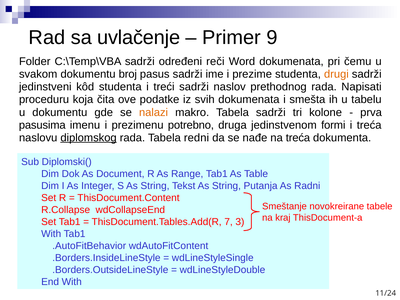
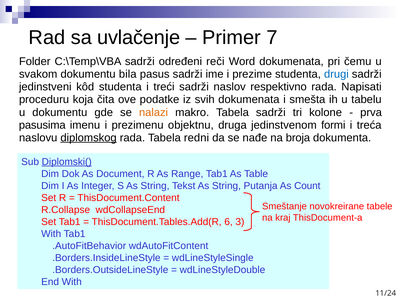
9: 9 -> 7 (272, 38)
broj: broj -> bila (128, 74)
drugi colour: orange -> blue (336, 74)
prethodnog: prethodnog -> respektivno (279, 87)
potrebno: potrebno -> objektnu (191, 125)
na treća: treća -> broja (298, 138)
Diplomski( underline: none -> present (67, 162)
Radni: Radni -> Count (307, 186)
7: 7 -> 6 (229, 222)
